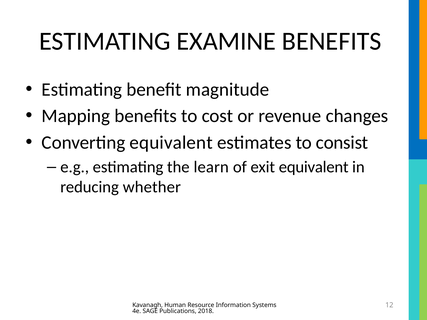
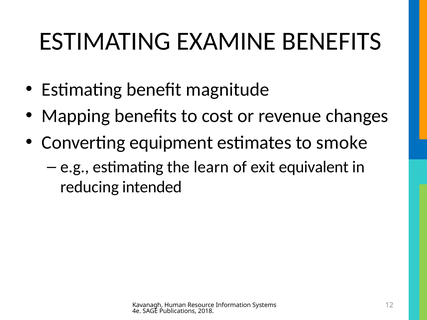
Converting equivalent: equivalent -> equipment (171, 143)
consist: consist -> smoke (342, 143)
whether: whether -> intended (152, 187)
